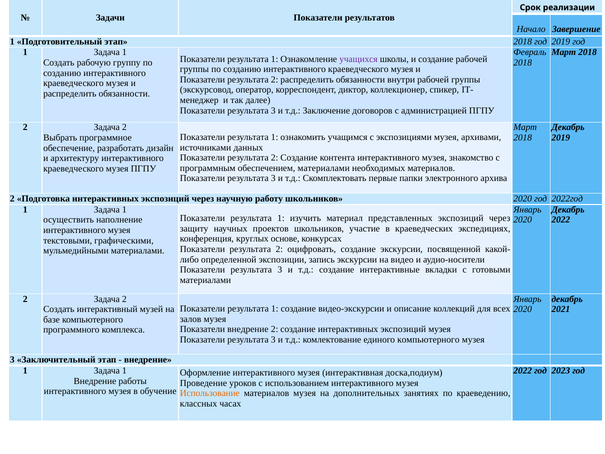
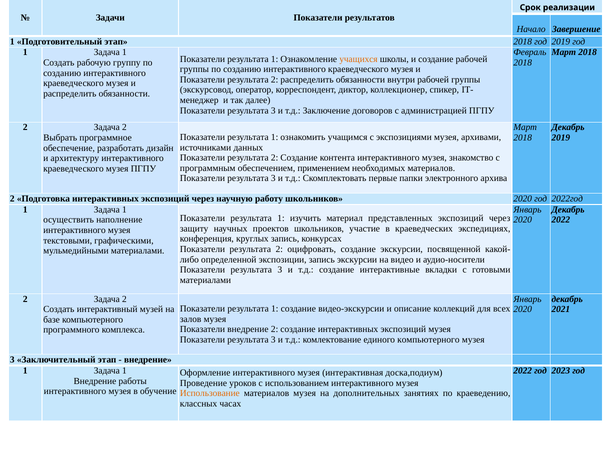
учащихся colour: purple -> orange (358, 59)
обеспечением материалами: материалами -> применением (324, 168)
круглых основе: основе -> запись (285, 239)
